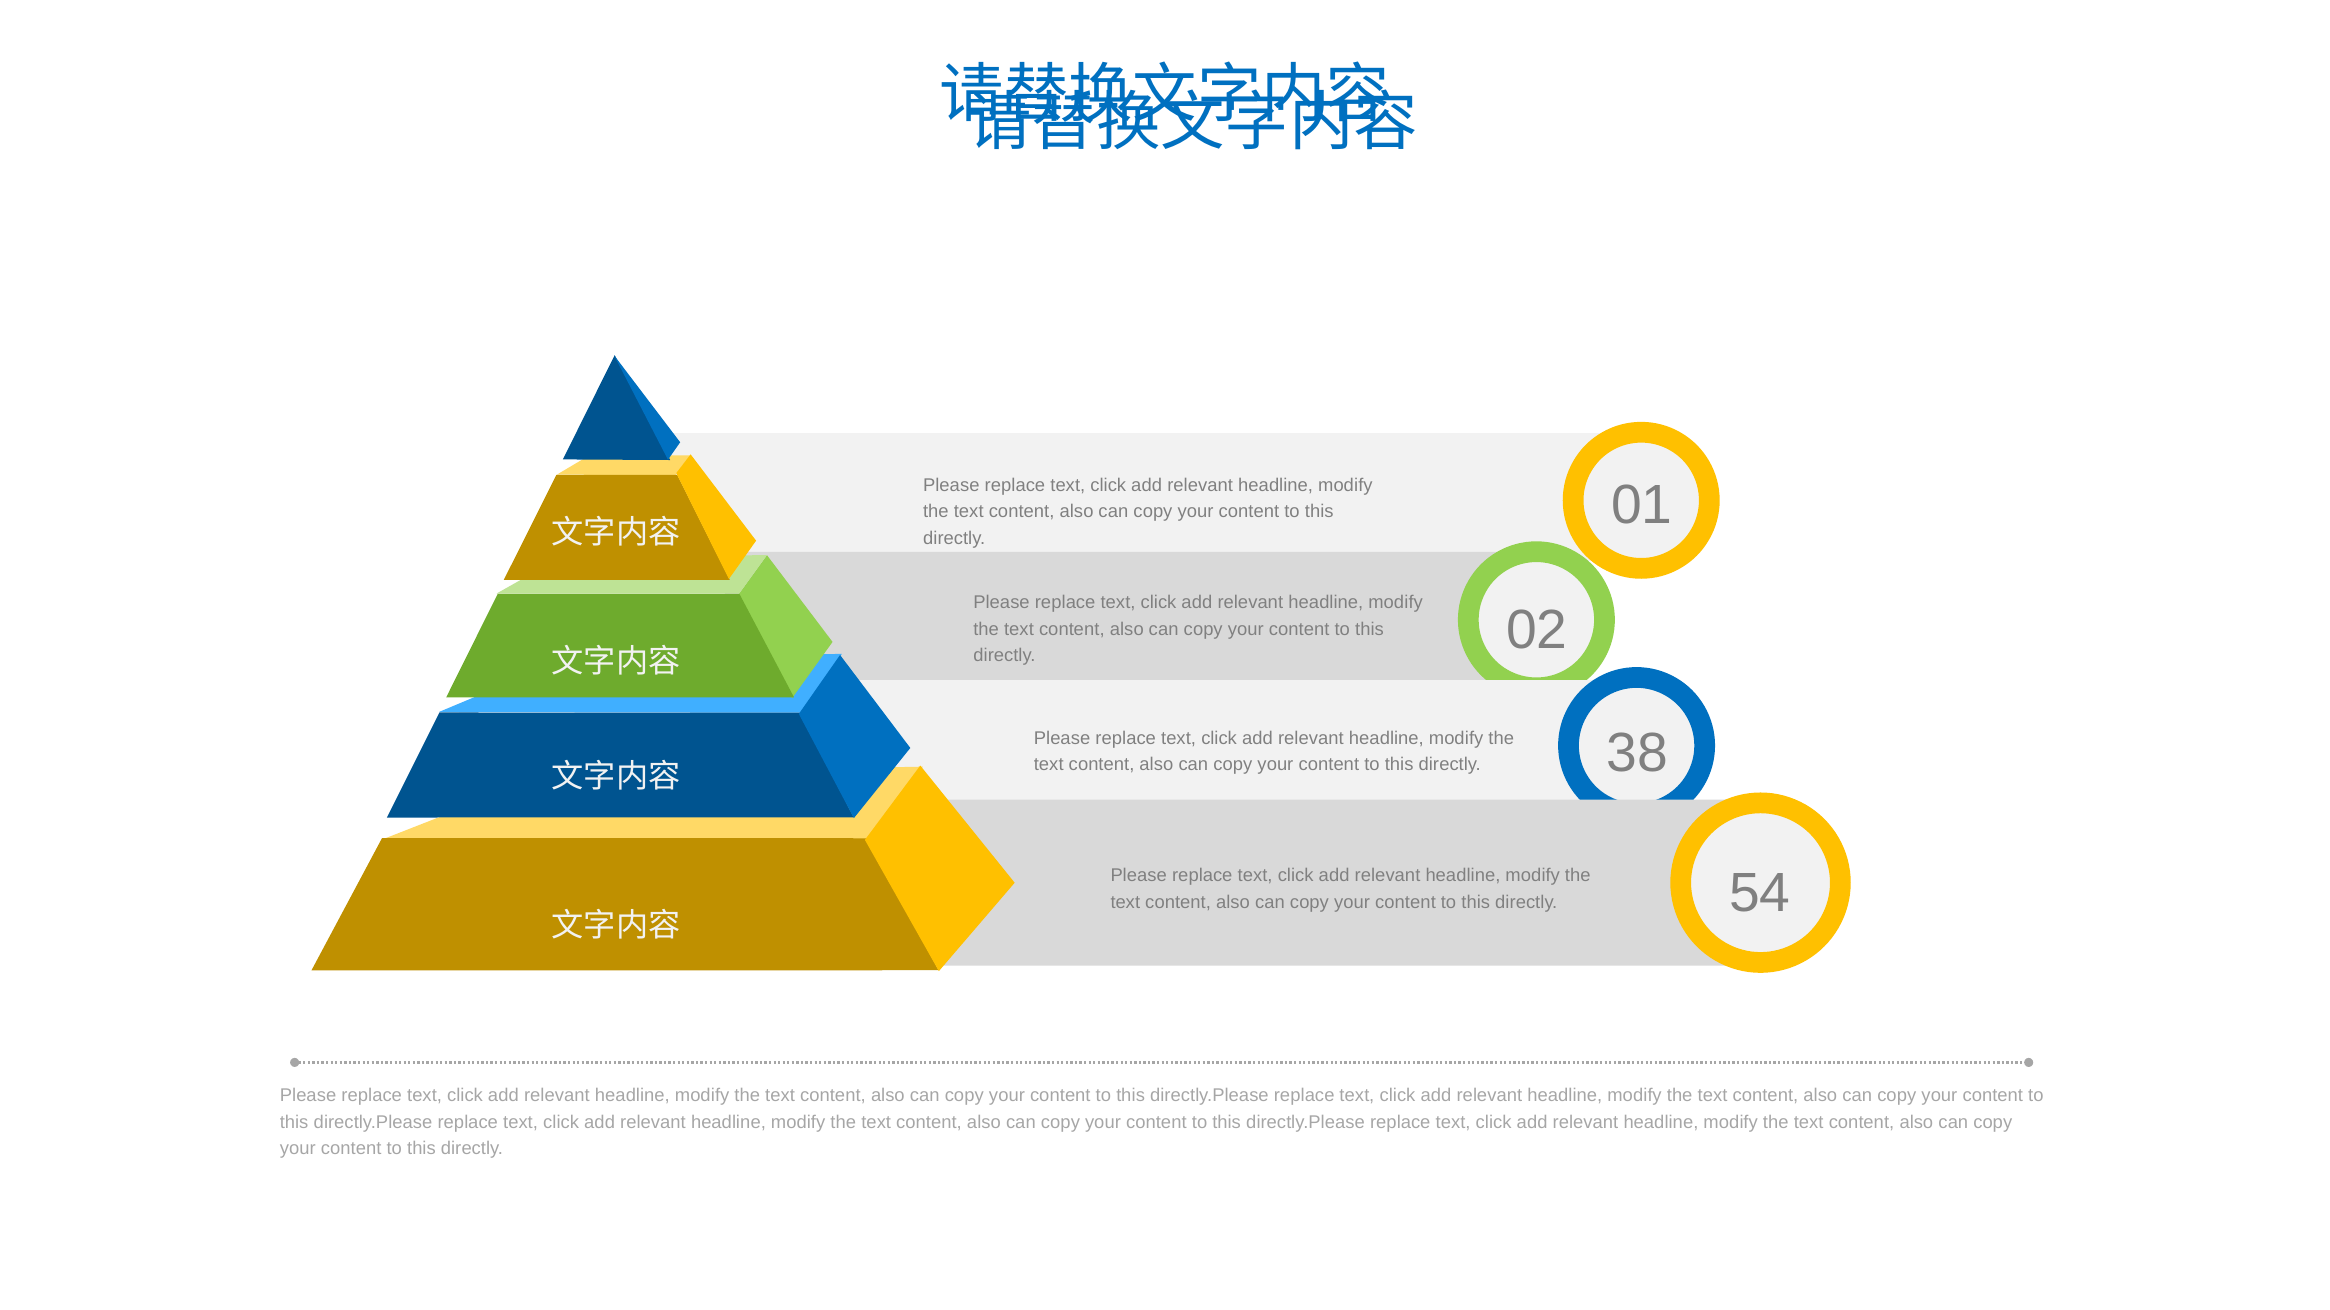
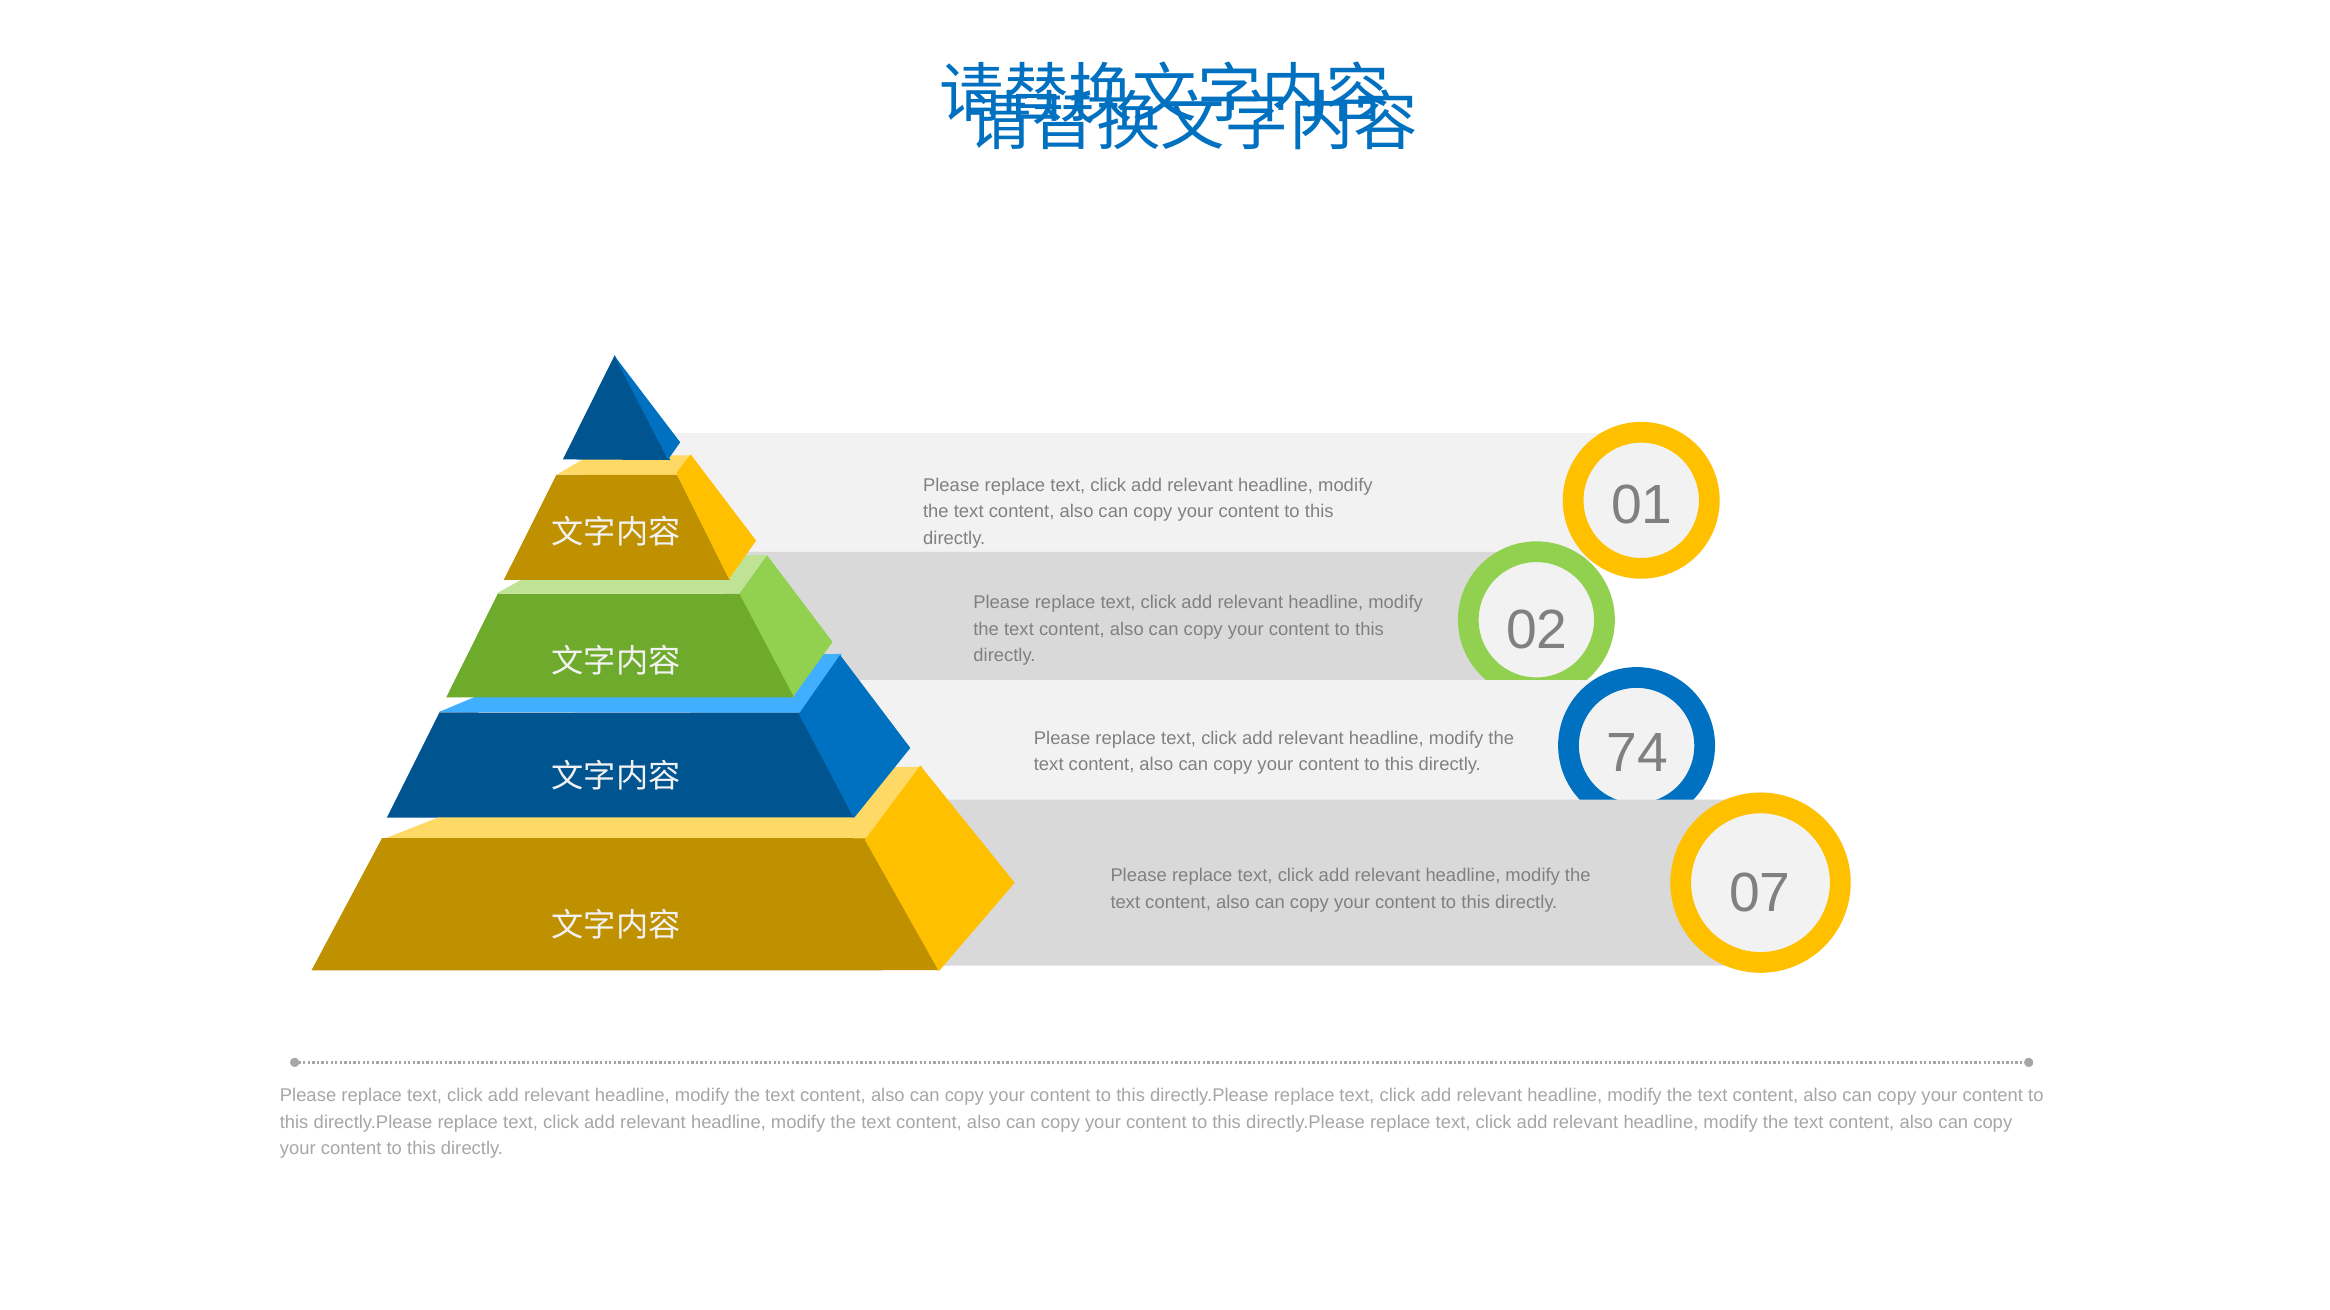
38: 38 -> 74 (1637, 754)
54: 54 -> 07 (1760, 894)
